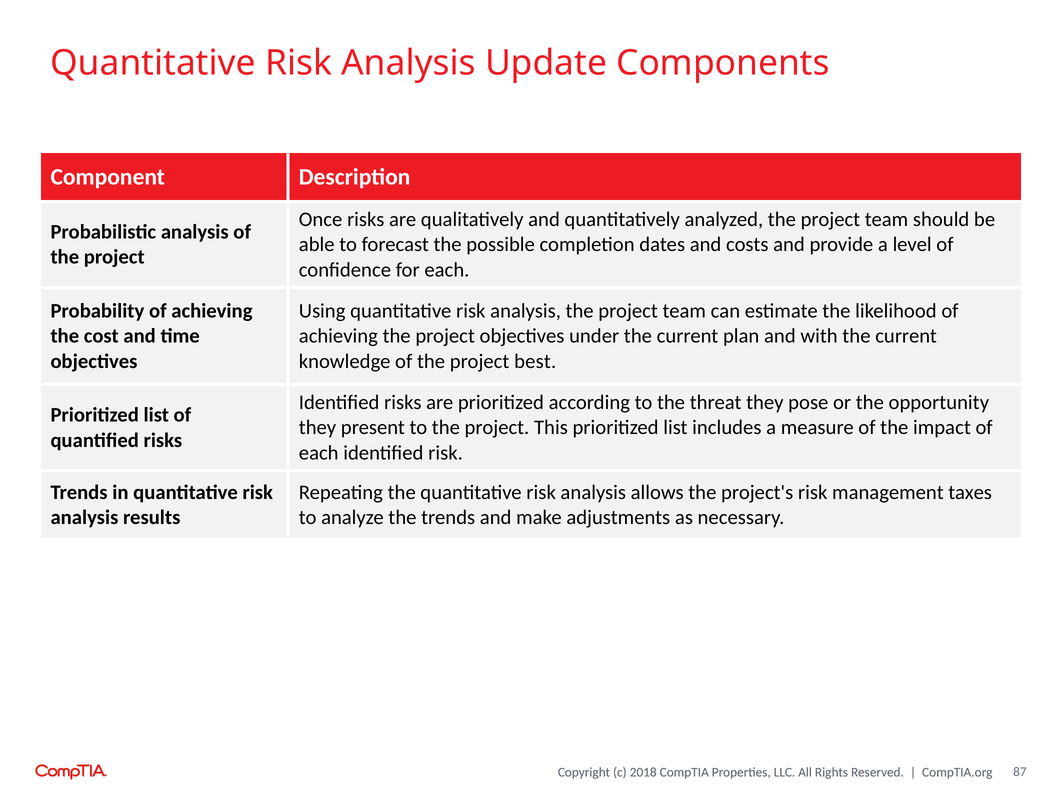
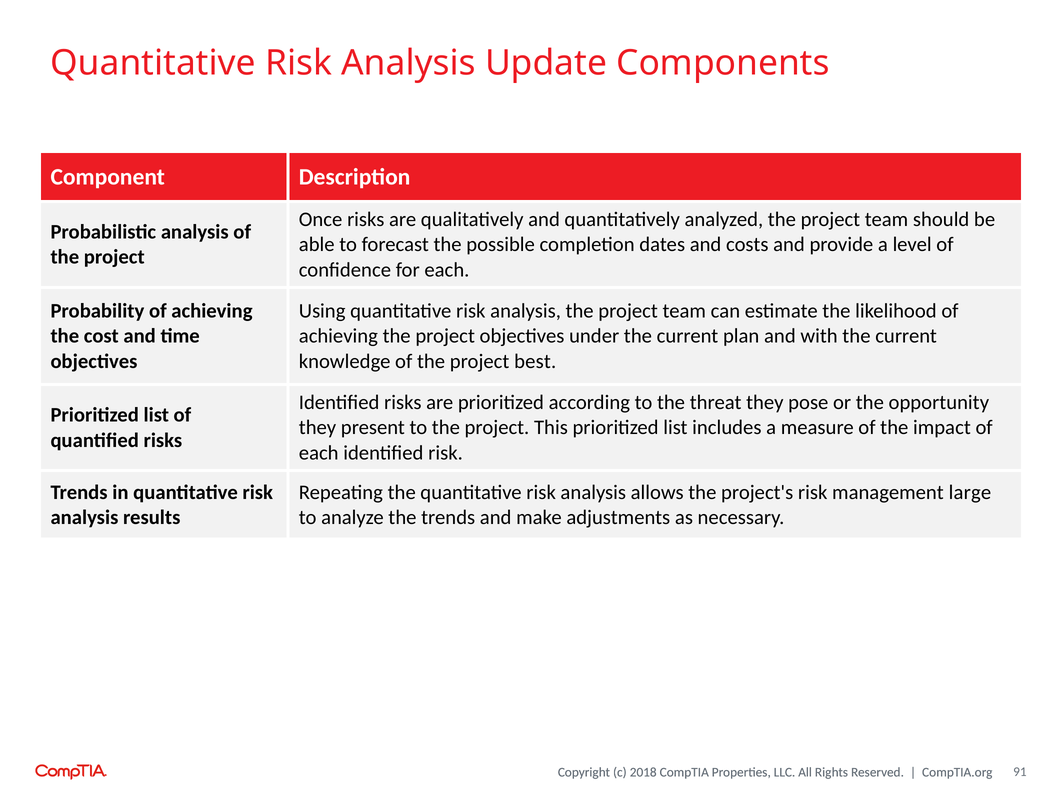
taxes: taxes -> large (970, 493)
87: 87 -> 91 (1020, 772)
